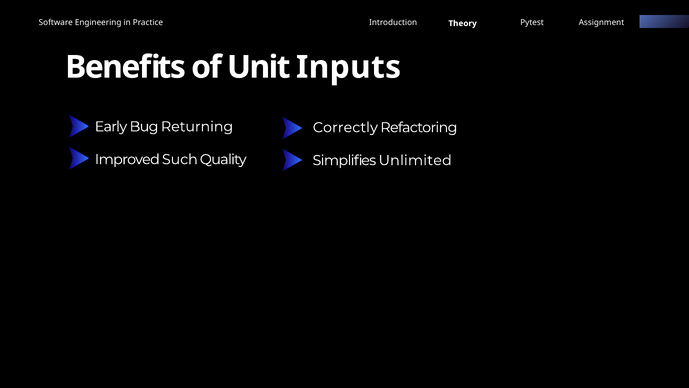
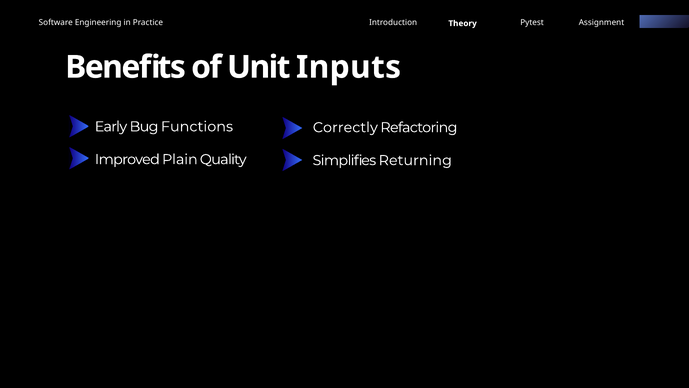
Returning: Returning -> Functions (197, 126)
Such: Such -> Plain (180, 159)
Unlimited: Unlimited -> Returning (415, 160)
